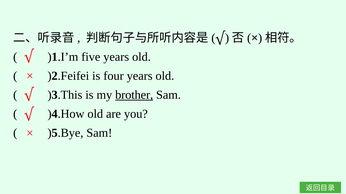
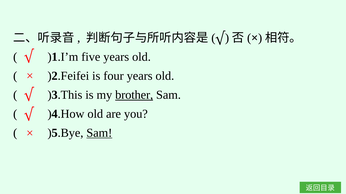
Sam underline: none -> present (99, 133)
